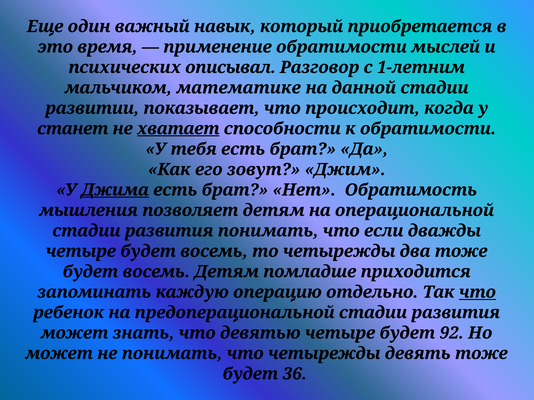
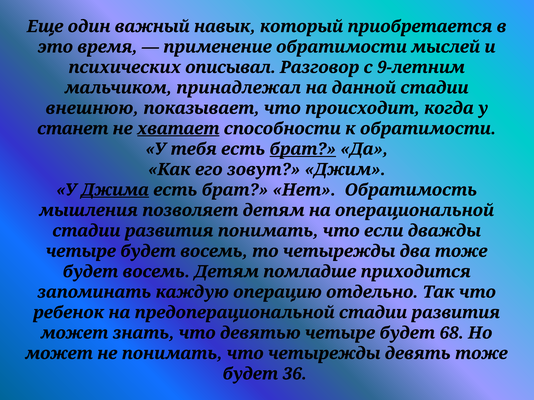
1-летним: 1-летним -> 9-летним (421, 67)
математике: математике -> принадлежал (239, 88)
развитии: развитии -> внешнюю (92, 108)
брат underline: none -> present (303, 149)
что underline: present -> none (477, 292)
92: 92 -> 68 (452, 333)
